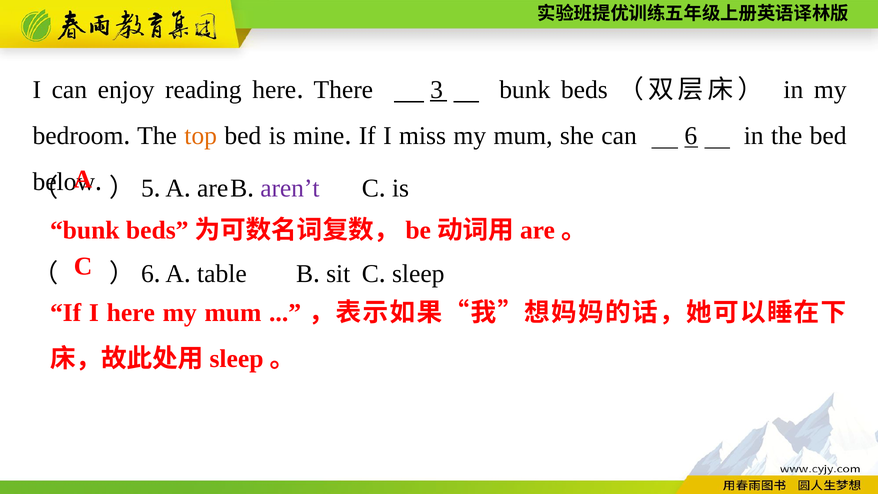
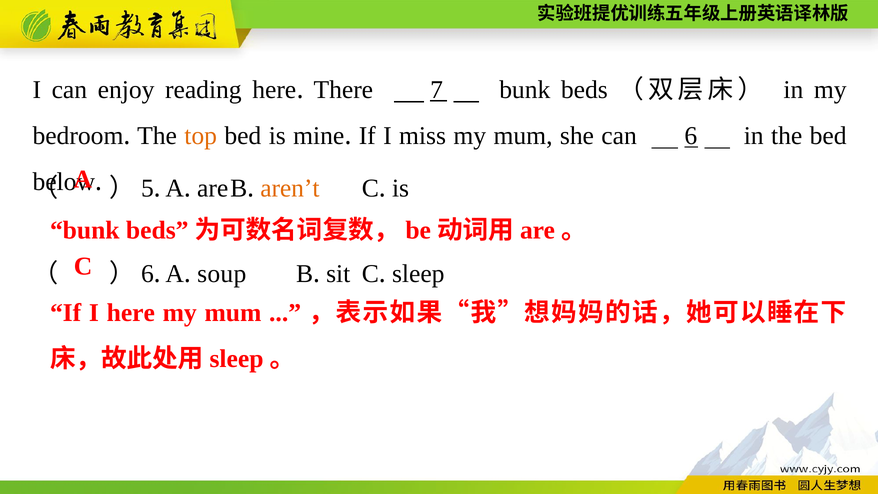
3: 3 -> 7 (437, 90)
aren’t colour: purple -> orange (290, 188)
table: table -> soup (222, 274)
